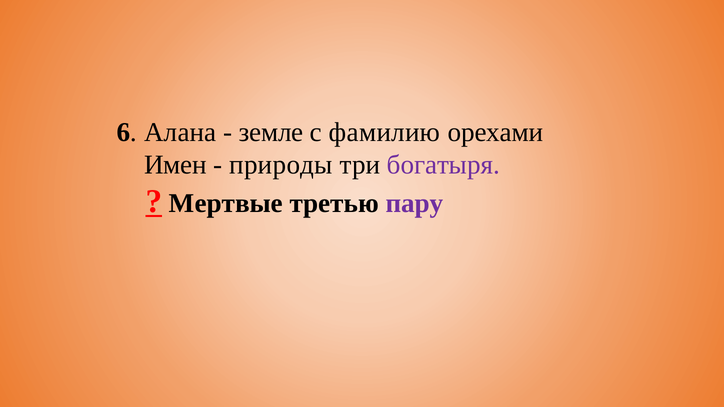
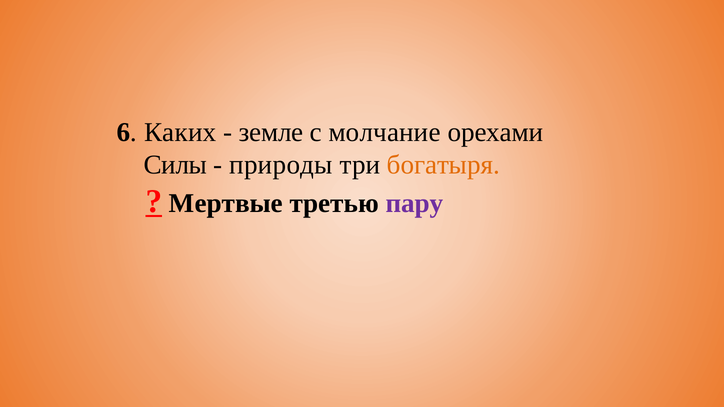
Алана: Алана -> Каких (180, 132)
фамилию: фамилию -> молчание (385, 132)
Имен: Имен -> Силы (175, 165)
богатыря colour: purple -> orange (443, 165)
